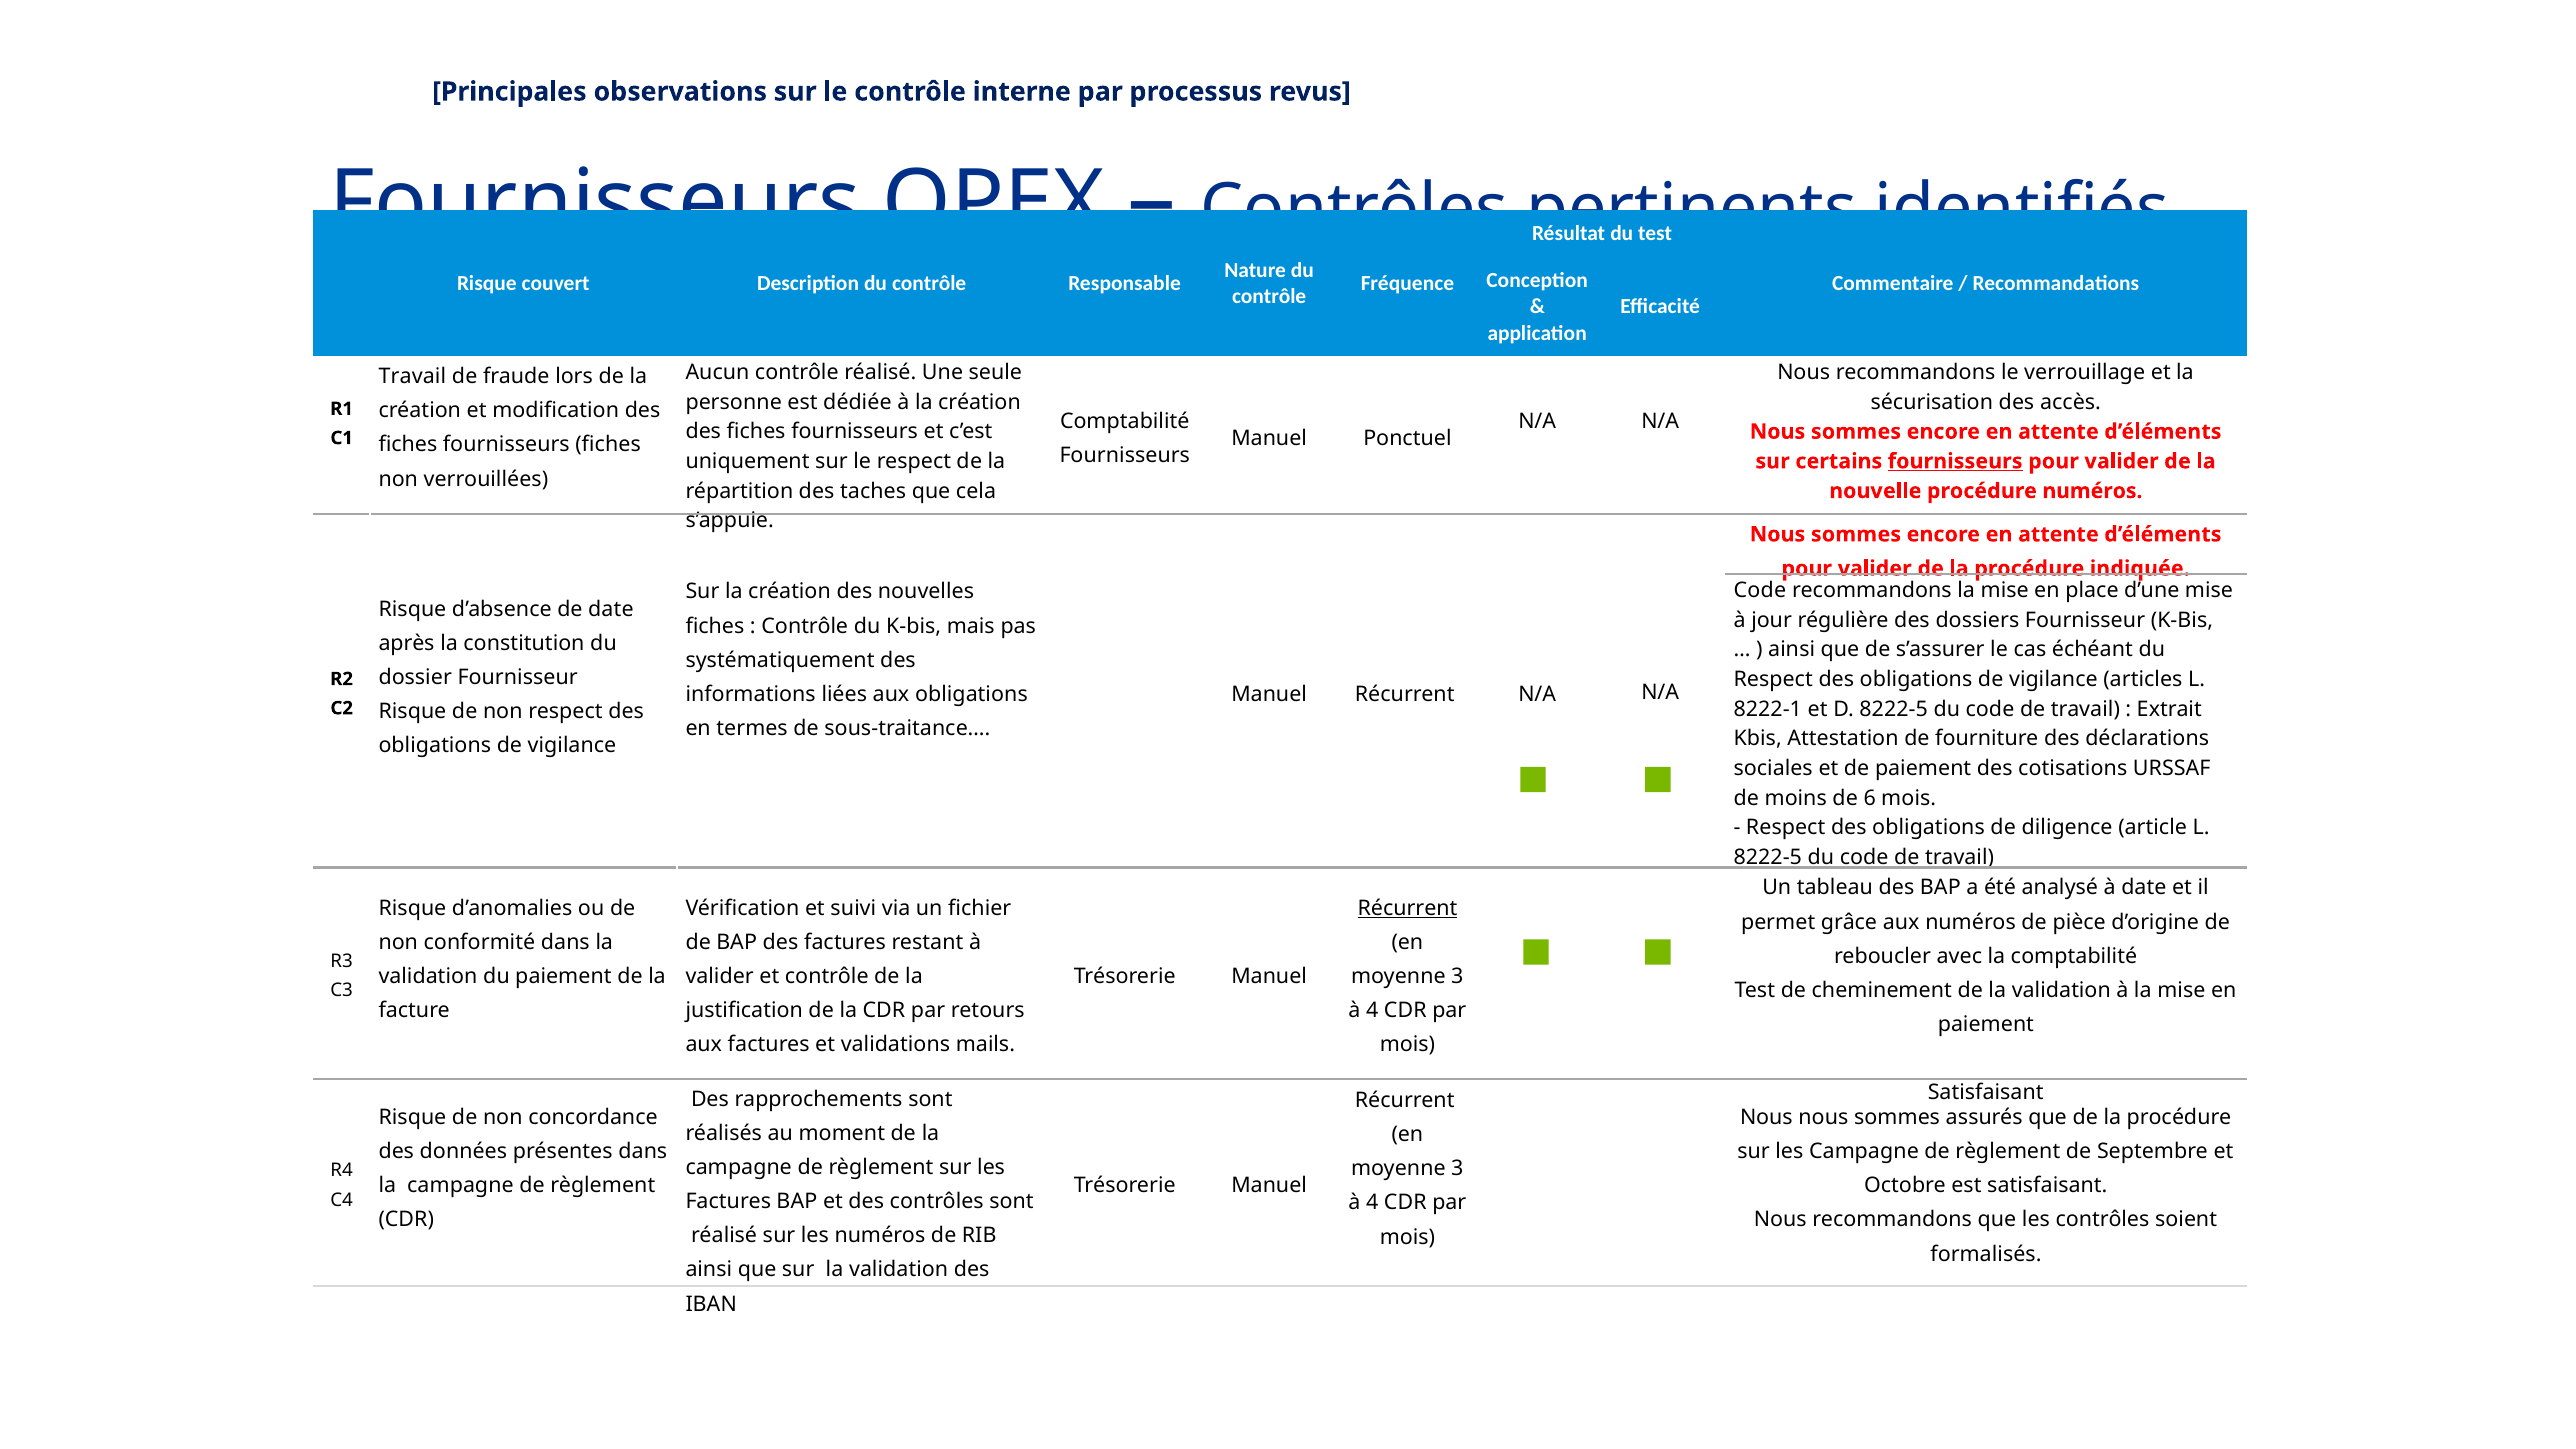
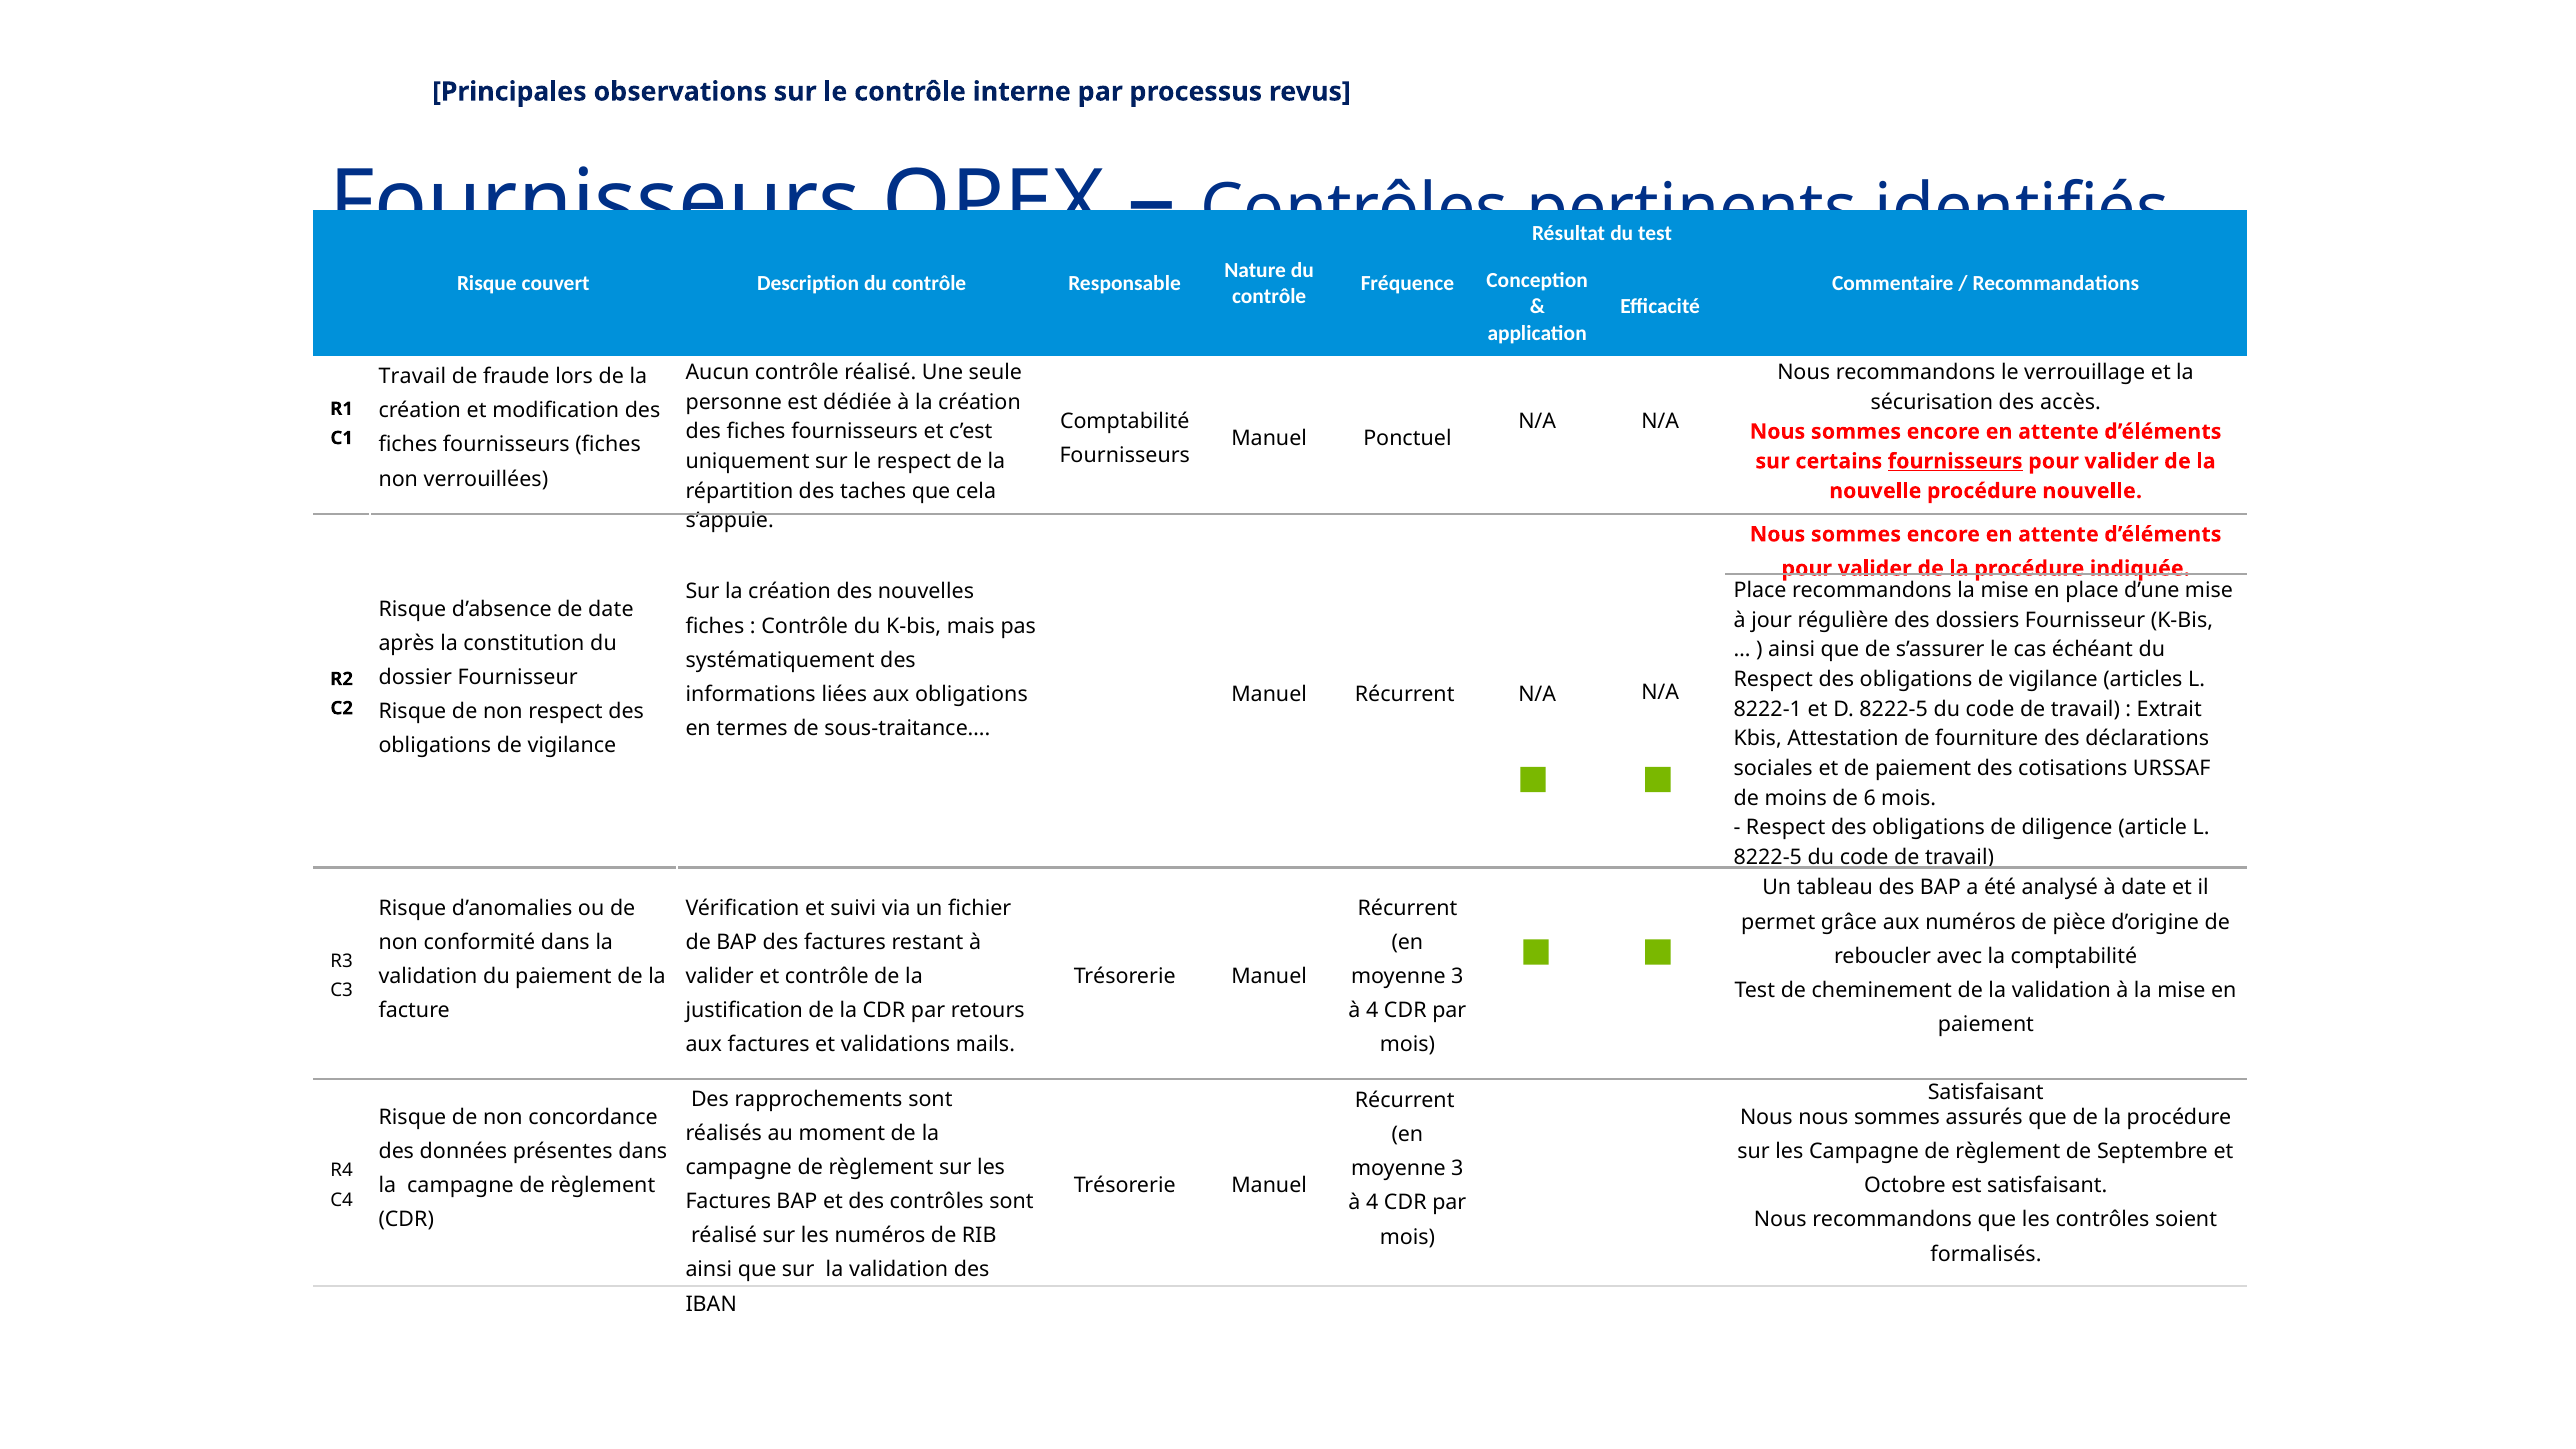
procédure numéros: numéros -> nouvelle (2092, 491)
Code: Code -> Place (1760, 590)
Récurrent underline: present -> none (1408, 909)
